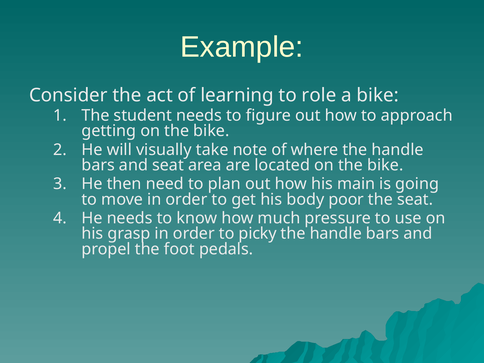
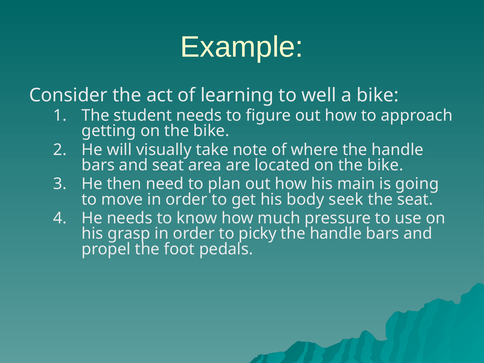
role: role -> well (319, 95)
poor: poor -> seek (346, 199)
